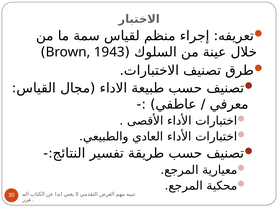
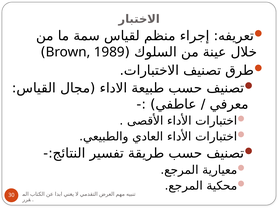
1943: 1943 -> 1989 (109, 52)
